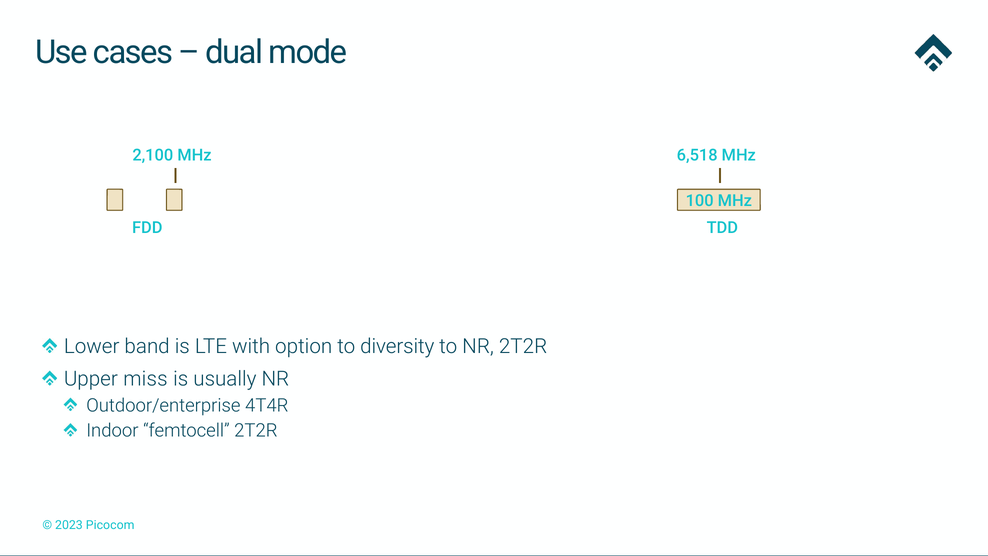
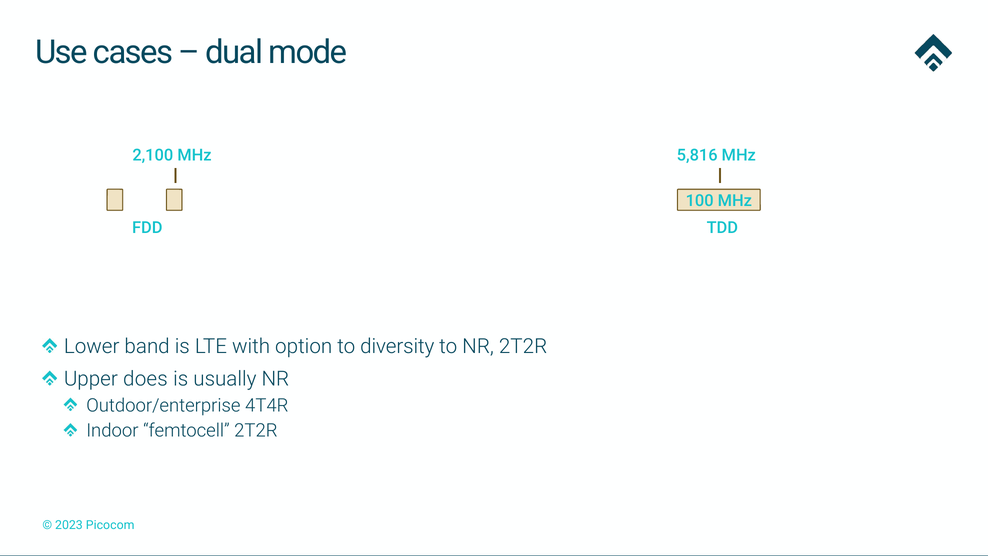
6,518: 6,518 -> 5,816 (697, 155)
miss: miss -> does (145, 379)
